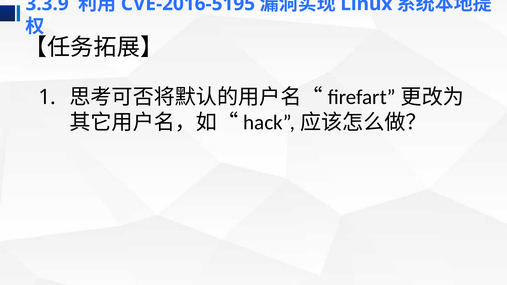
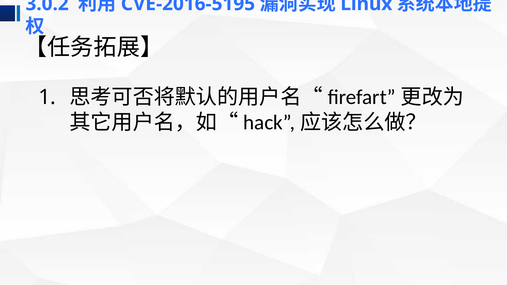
3.3.9: 3.3.9 -> 3.0.2 (47, 4)
